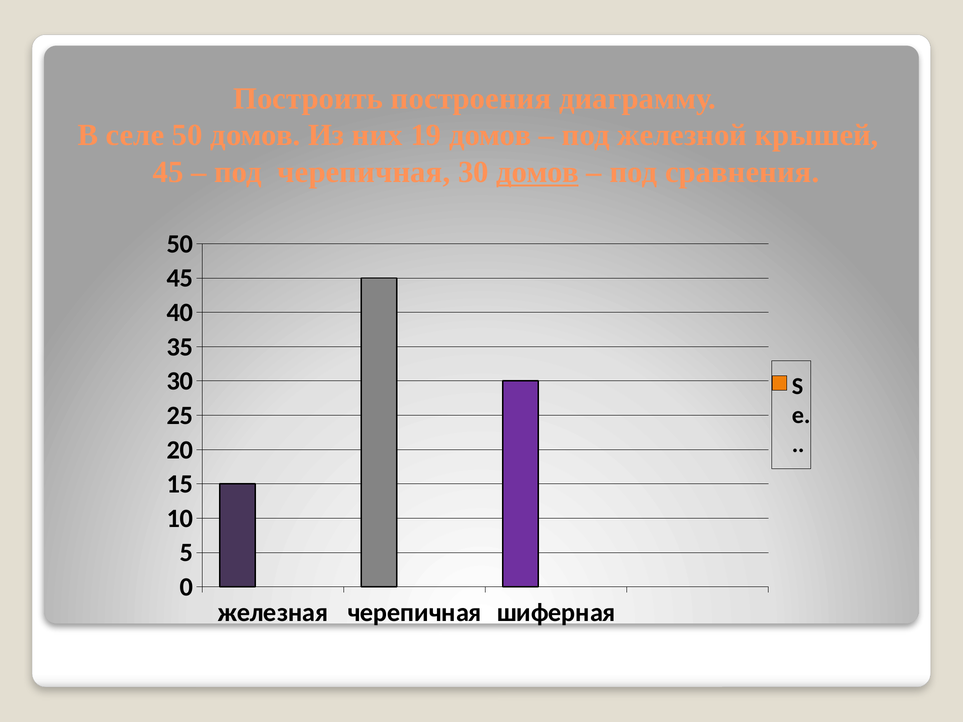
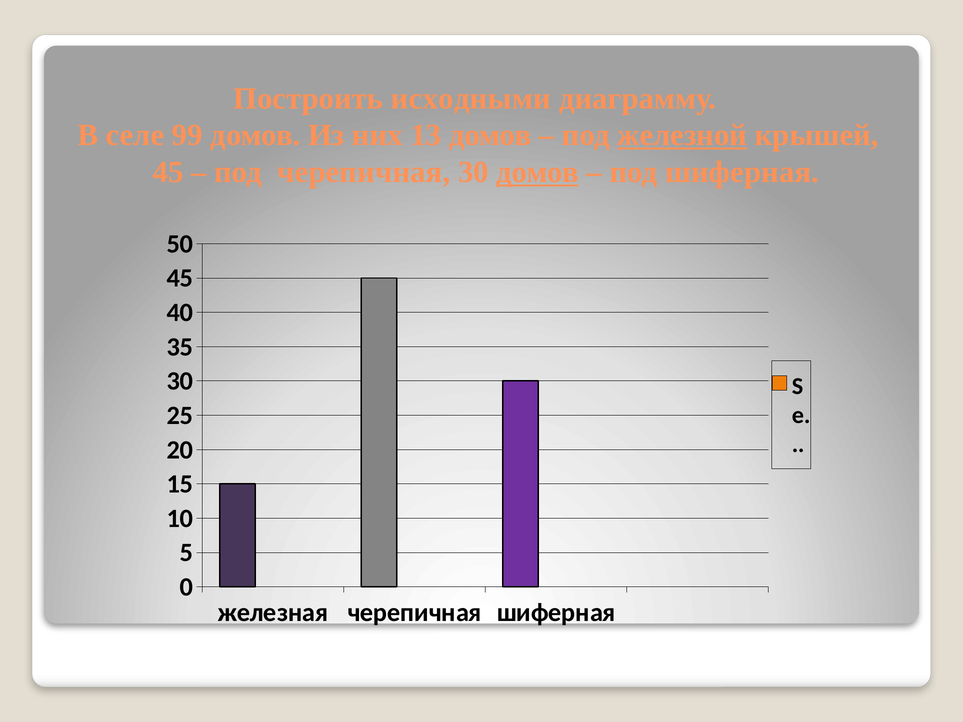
построения: построения -> исходными (471, 98)
селе 50: 50 -> 99 (187, 135)
19: 19 -> 13 (426, 135)
железной underline: none -> present (682, 135)
под сравнения: сравнения -> шиферная (742, 172)
